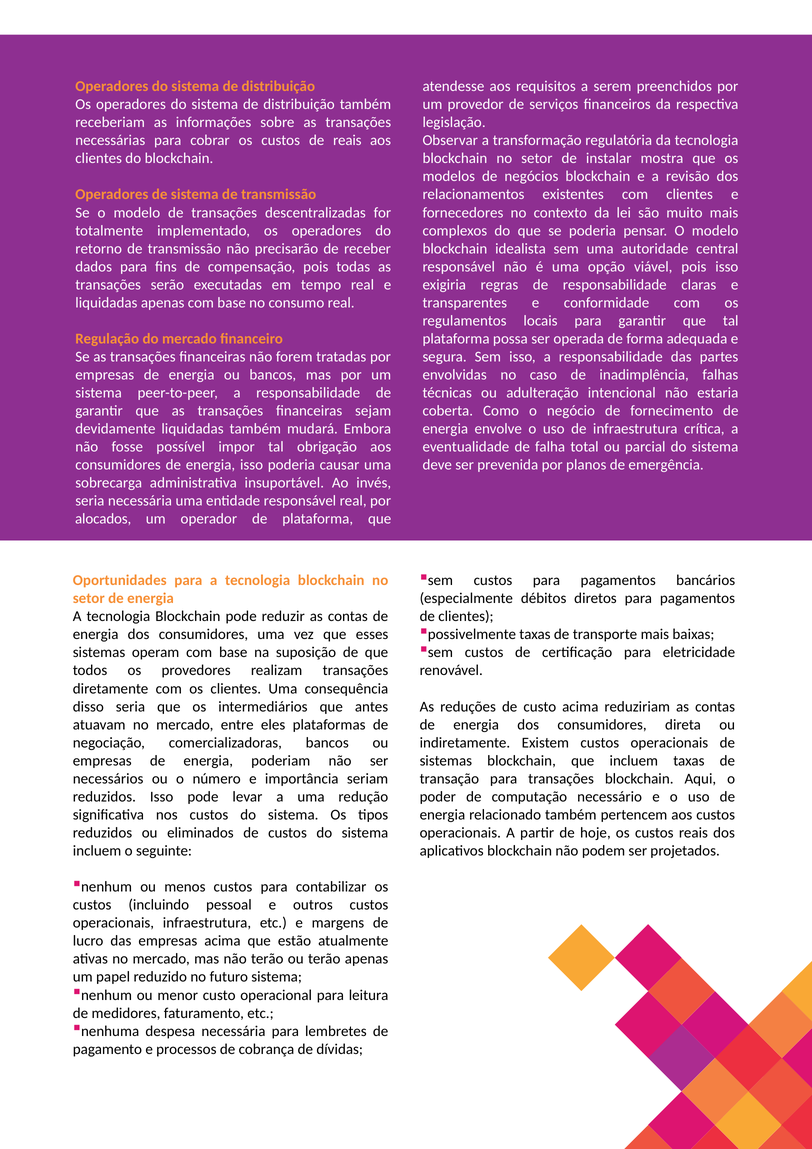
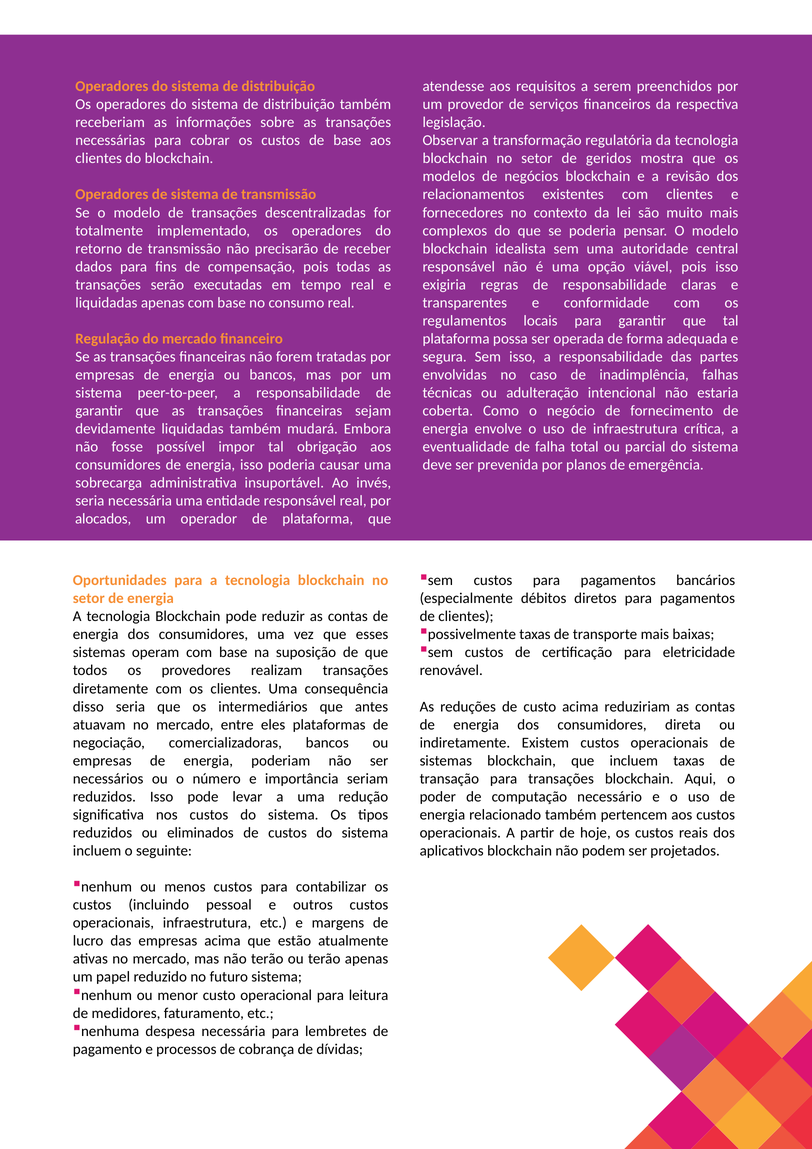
de reais: reais -> base (347, 140)
instalar: instalar -> geridos (609, 158)
